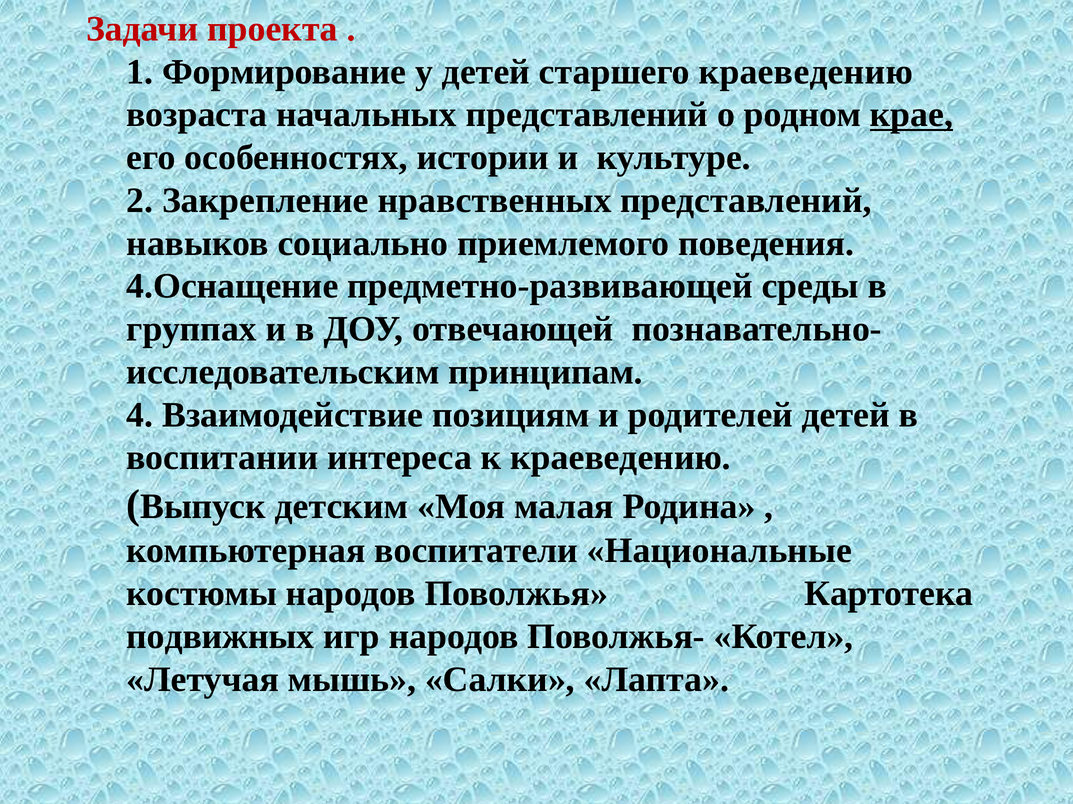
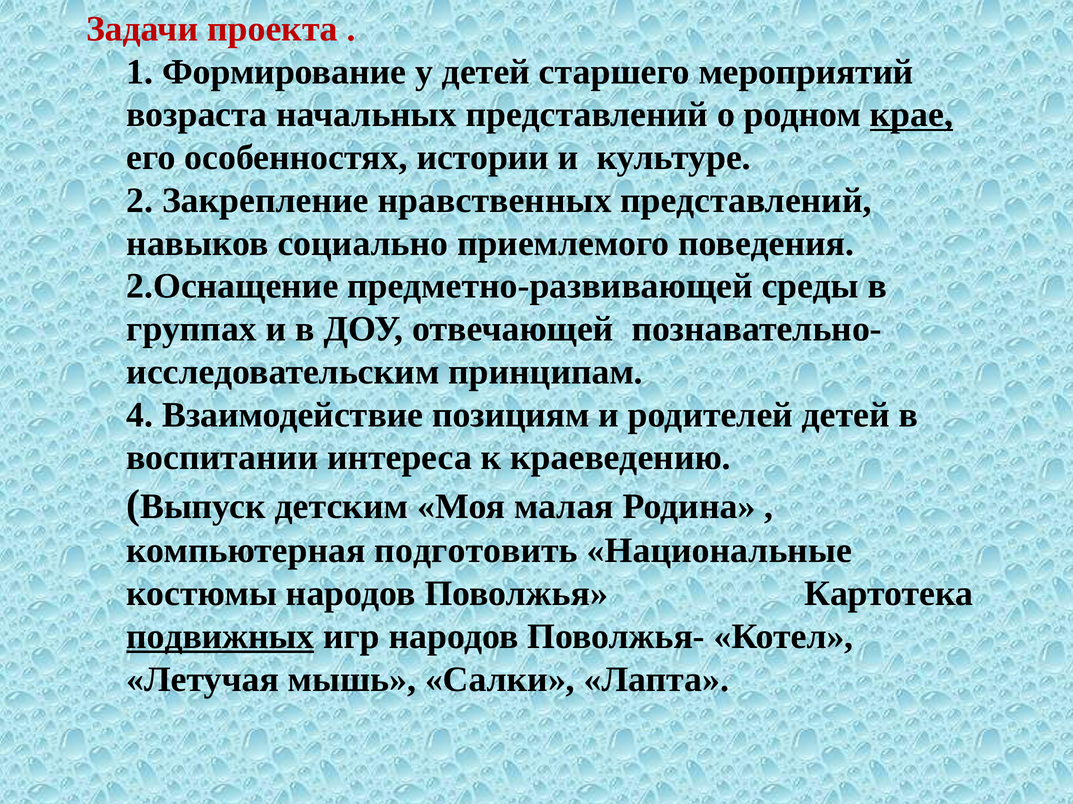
старшего краеведению: краеведению -> мероприятий (806, 72)
4.Оснащение: 4.Оснащение -> 2.Оснащение (232, 286)
воспитатели: воспитатели -> подготовить (476, 551)
подвижных underline: none -> present (220, 637)
